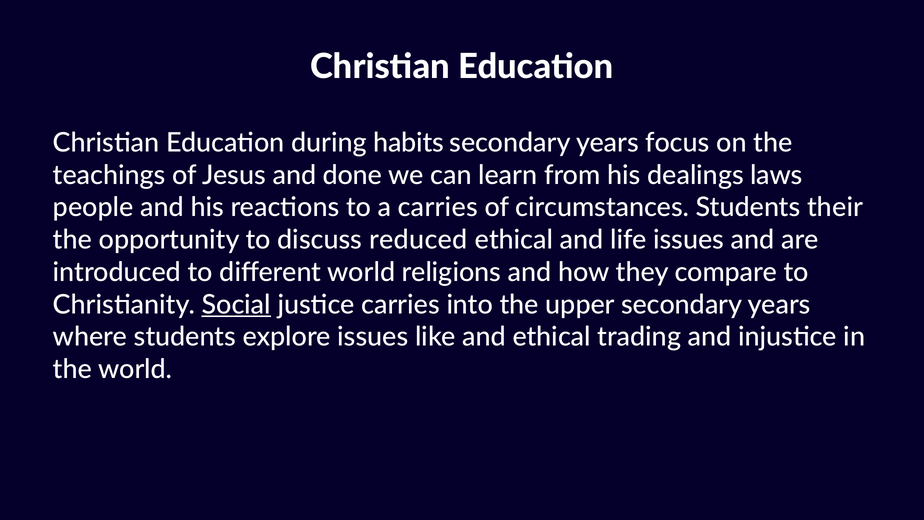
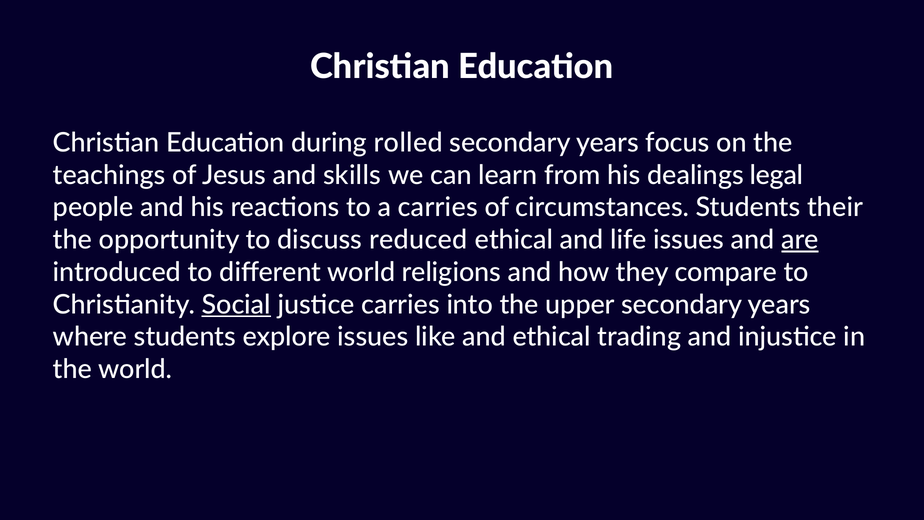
habits: habits -> rolled (408, 143)
done: done -> skills (352, 175)
laws: laws -> legal (776, 175)
are underline: none -> present (800, 240)
